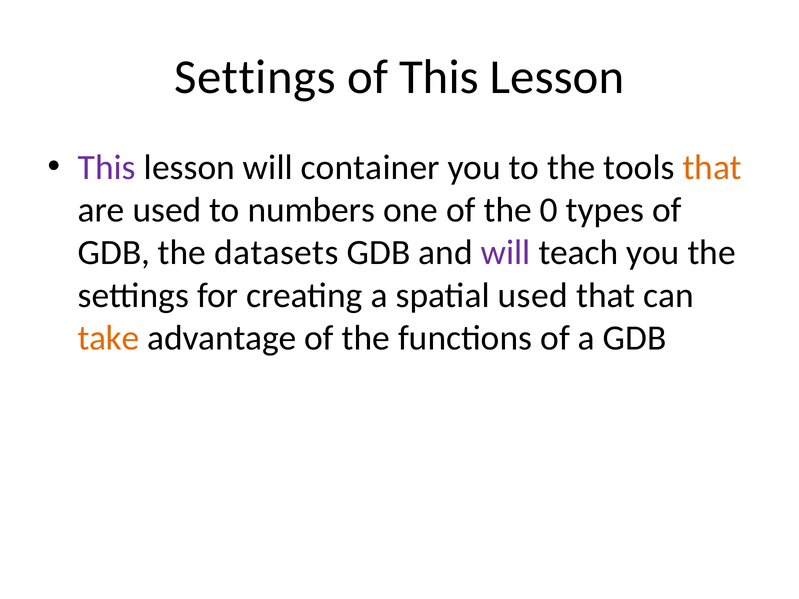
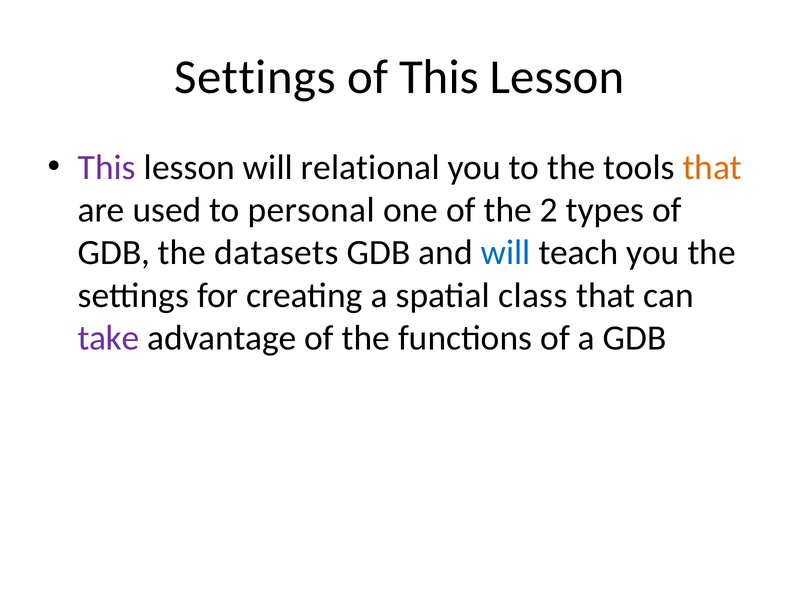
container: container -> relational (370, 168)
numbers: numbers -> personal (311, 210)
0: 0 -> 2 (549, 210)
will colour: purple -> blue (506, 253)
spatial used: used -> class (533, 295)
take colour: orange -> purple (109, 338)
